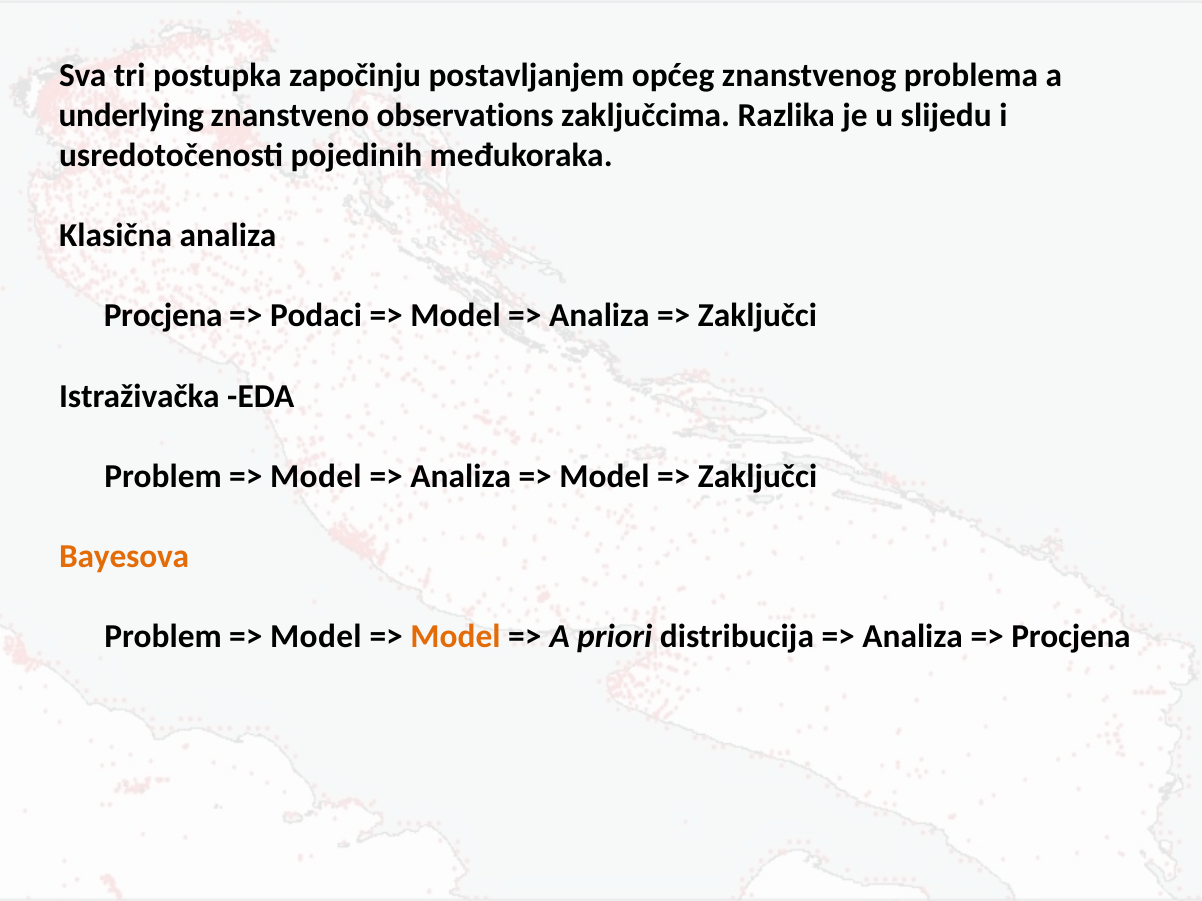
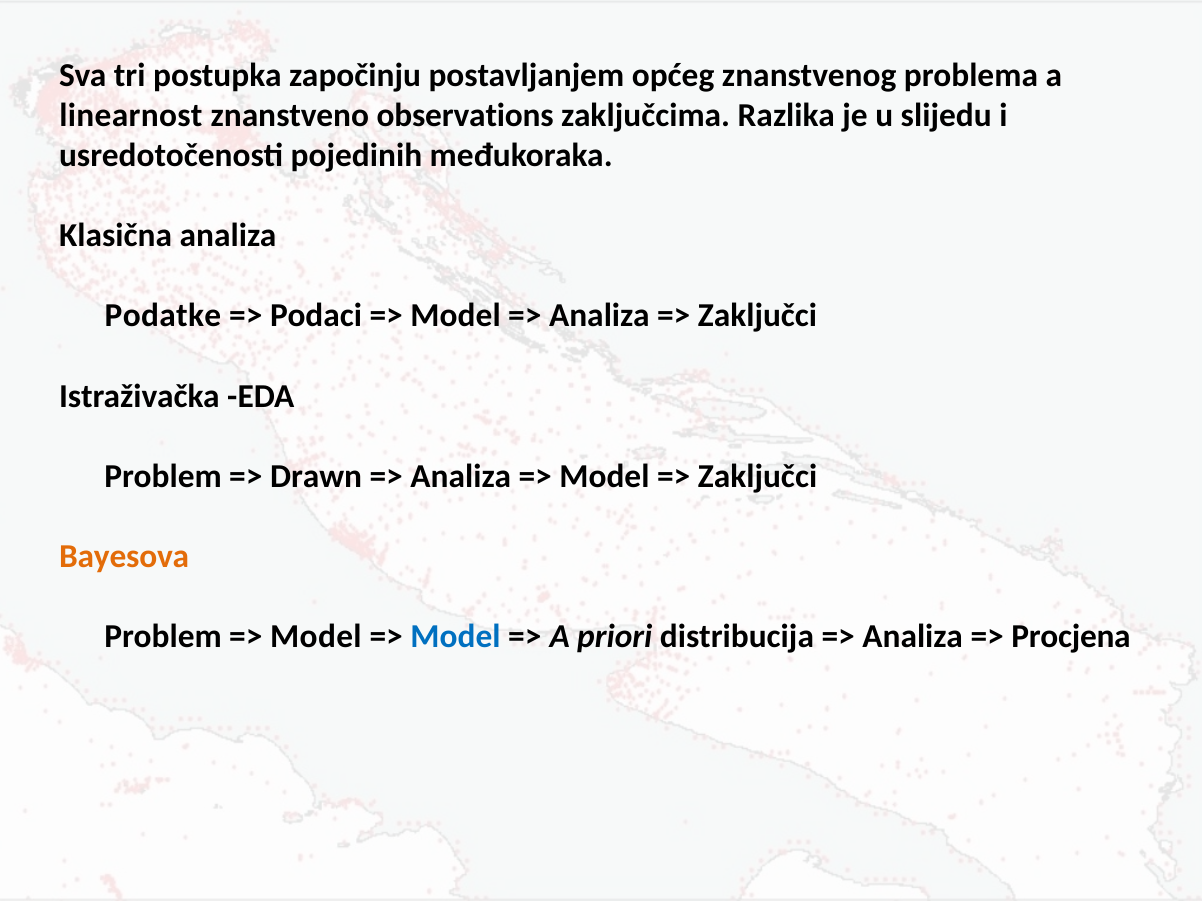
underlying: underlying -> linearnost (131, 116)
Procjena: Procjena -> Podatke (163, 316)
Model: Model -> Drawn (316, 476)
Model colour: orange -> blue (456, 637)
